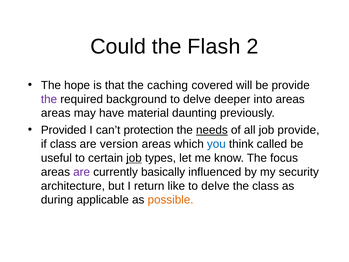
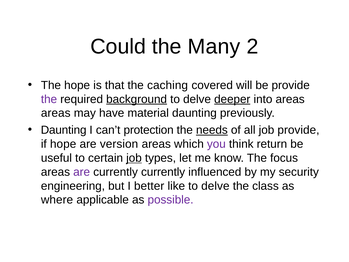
Flash: Flash -> Many (214, 47)
background underline: none -> present (137, 99)
deeper underline: none -> present (232, 99)
Provided: Provided -> Daunting (64, 130)
if class: class -> hope (63, 144)
you colour: blue -> purple (216, 144)
called: called -> return (272, 144)
currently basically: basically -> currently (163, 172)
architecture: architecture -> engineering (73, 186)
return: return -> better (149, 186)
during: during -> where (57, 200)
possible colour: orange -> purple (171, 200)
